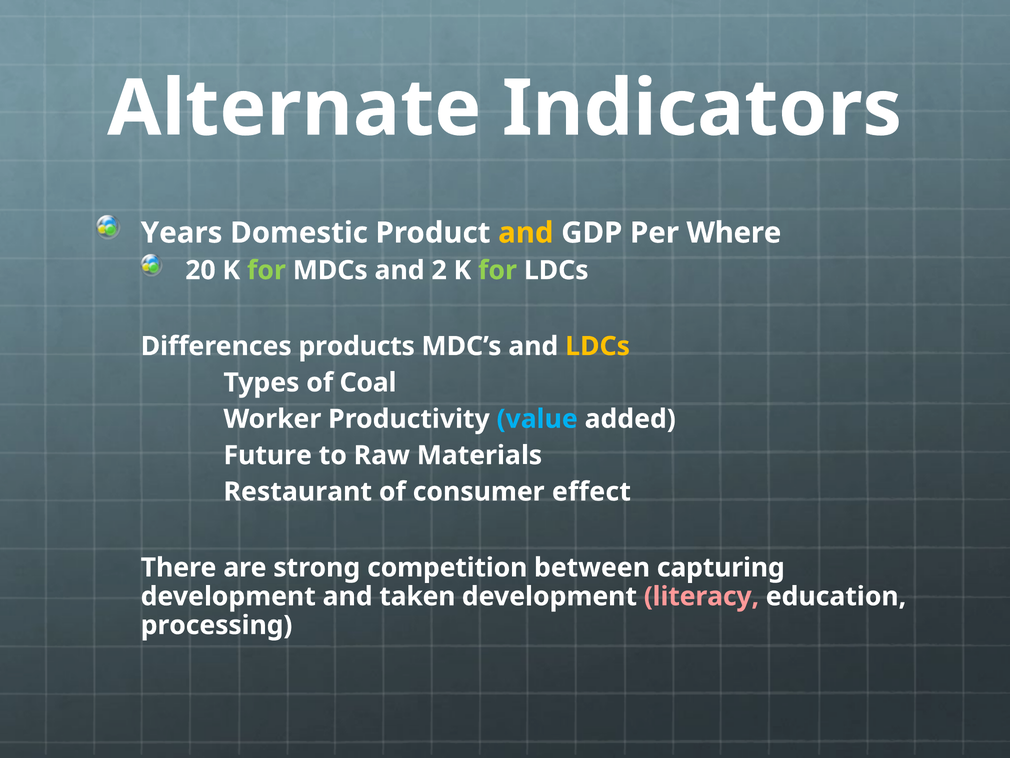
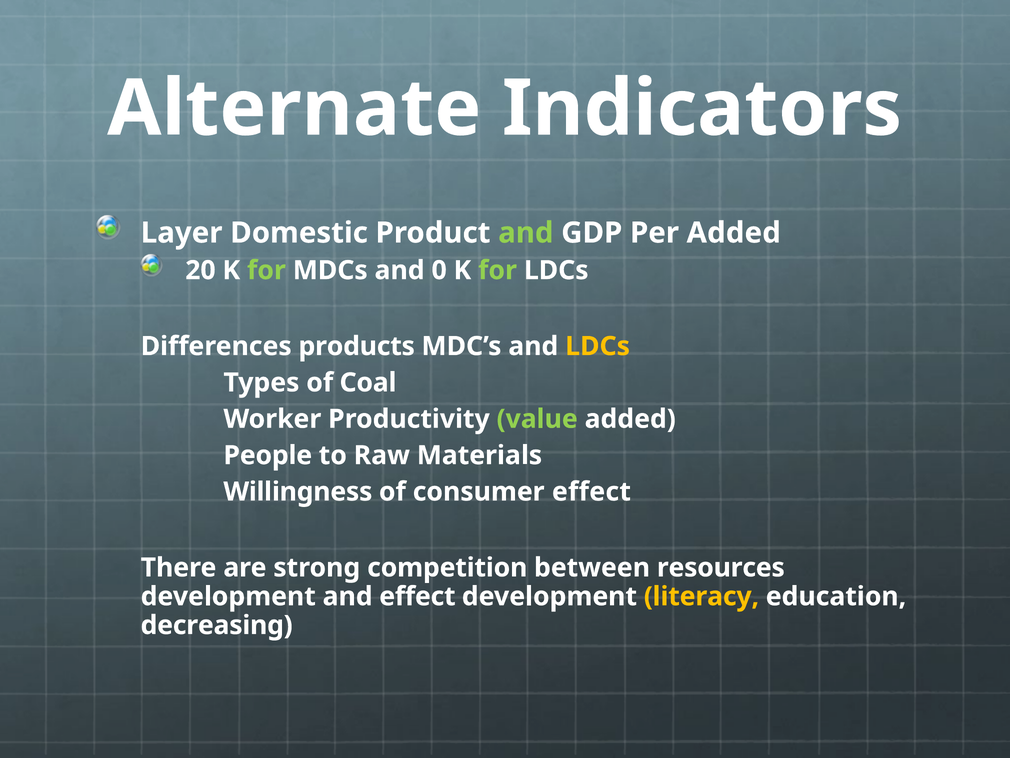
Years: Years -> Layer (182, 233)
and colour: yellow -> light green (526, 233)
Per Where: Where -> Added (734, 233)
2: 2 -> 0 (439, 270)
value colour: light blue -> light green (537, 419)
Future: Future -> People (268, 455)
Restaurant: Restaurant -> Willingness (298, 491)
capturing: capturing -> resources (721, 567)
and taken: taken -> effect (417, 596)
literacy colour: pink -> yellow (701, 596)
processing: processing -> decreasing (217, 625)
